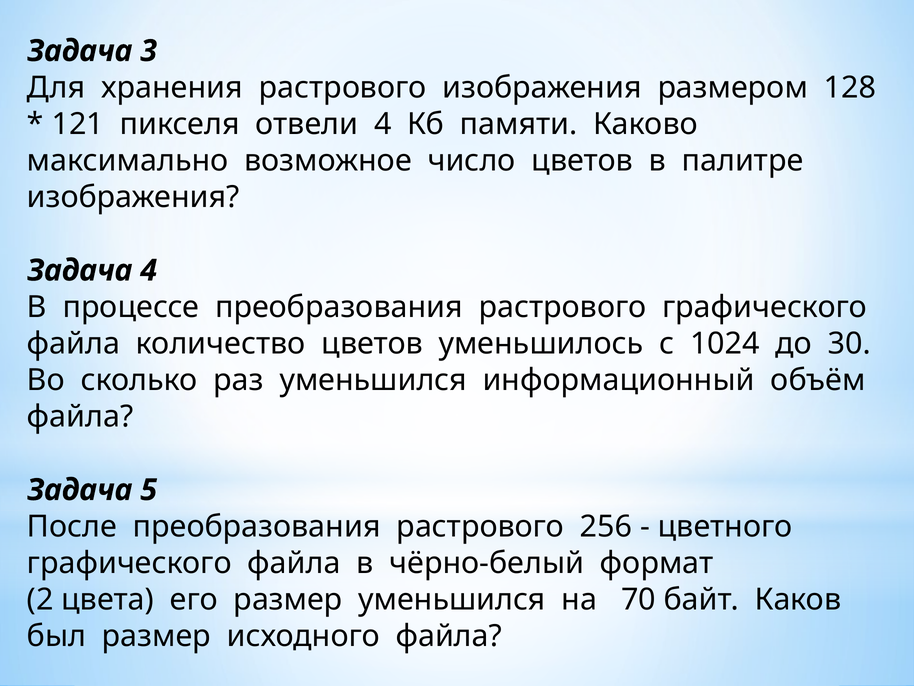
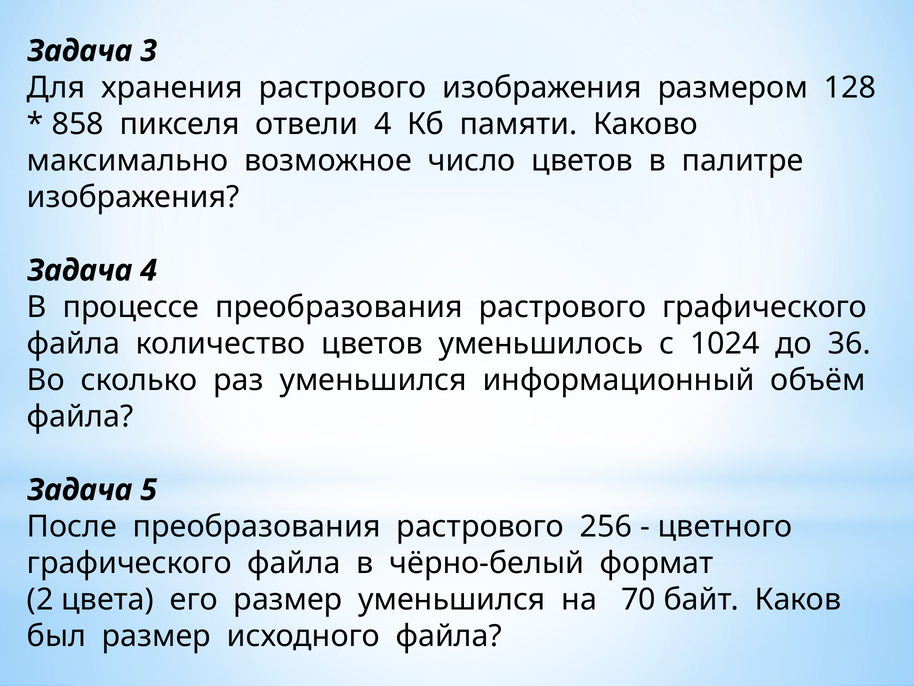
121: 121 -> 858 (78, 124)
30: 30 -> 36 (849, 343)
